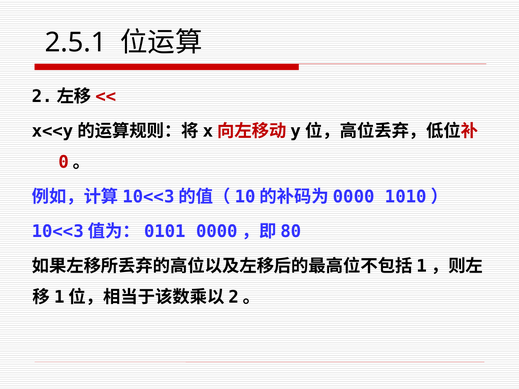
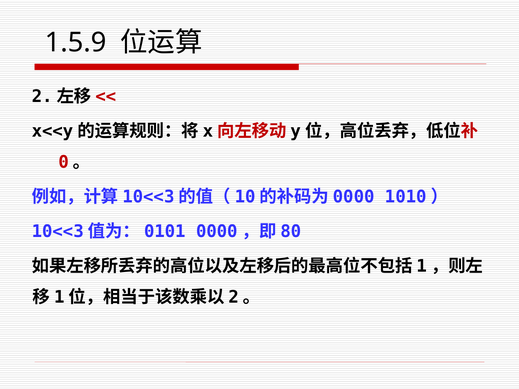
2.5.1: 2.5.1 -> 1.5.9 (76, 43)
